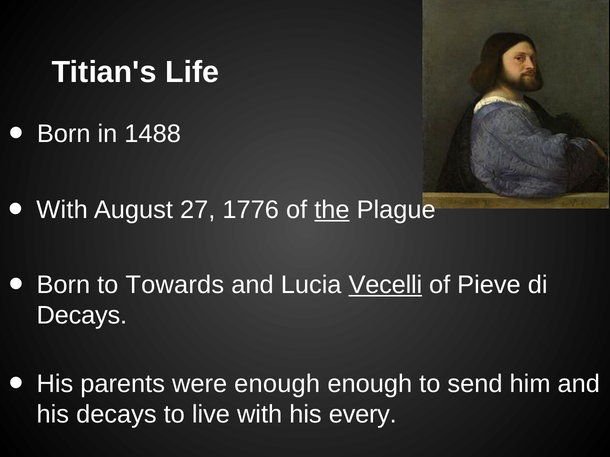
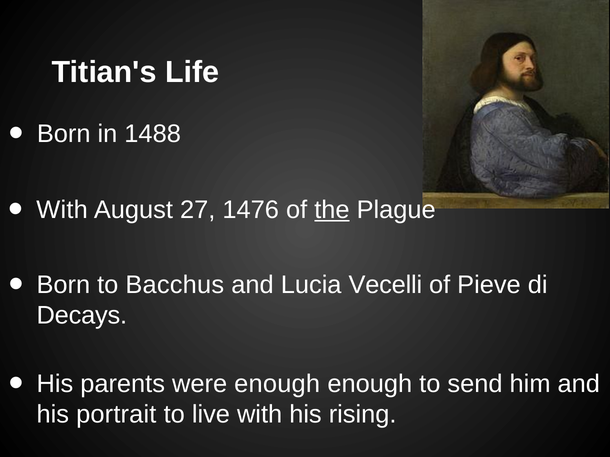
1776: 1776 -> 1476 (251, 210)
Towards: Towards -> Bacchus (175, 285)
Vecelli underline: present -> none (385, 285)
his decays: decays -> portrait (116, 415)
every: every -> rising (363, 415)
